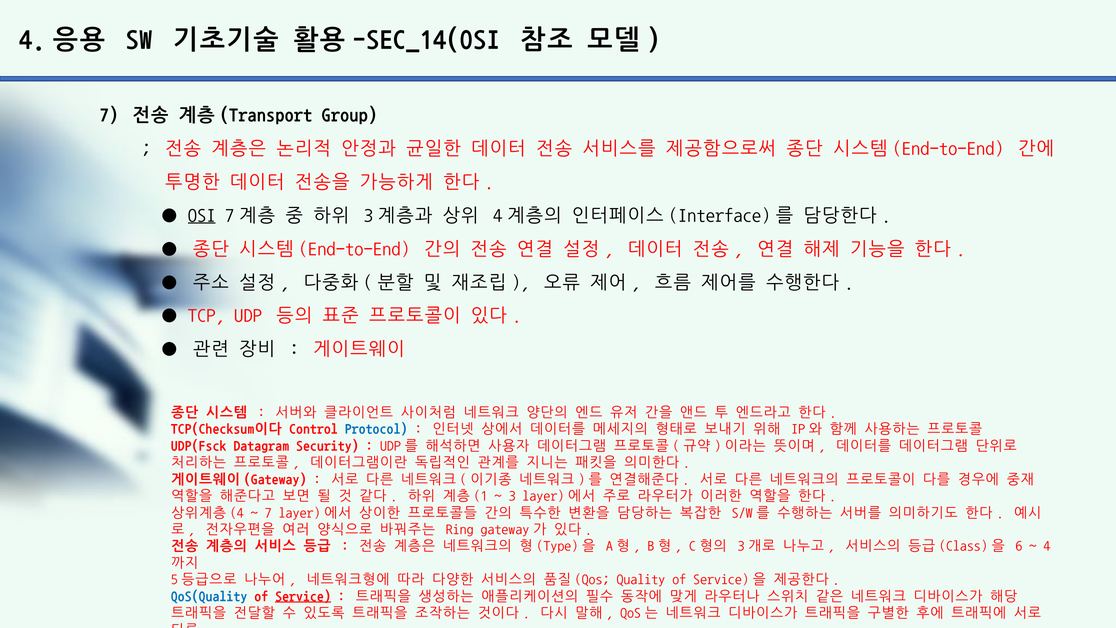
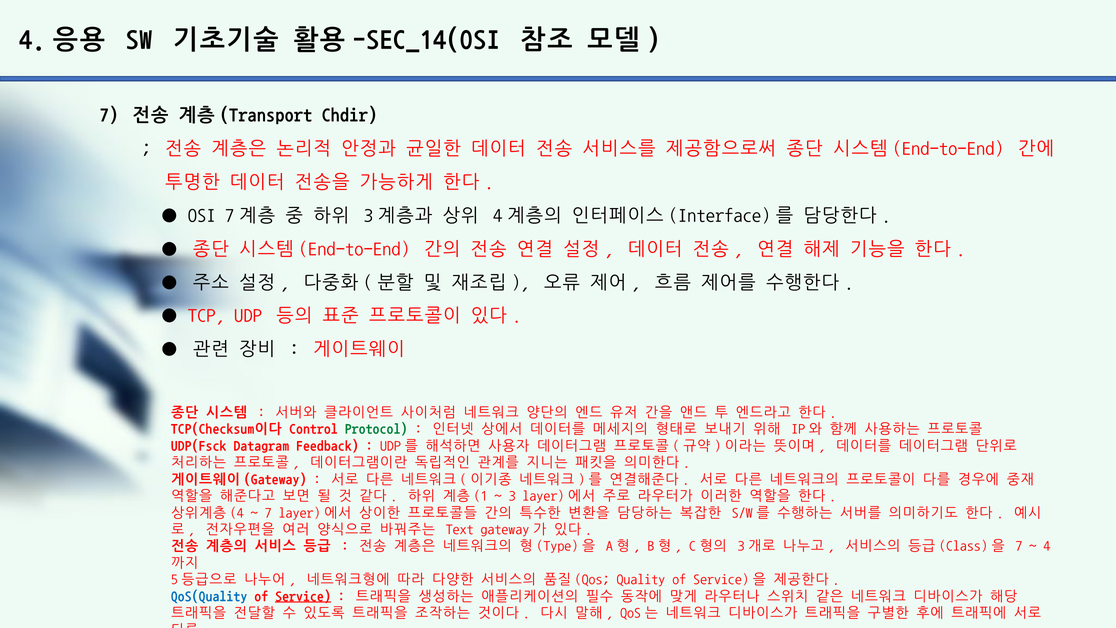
Group: Group -> Chdir (349, 115)
OSI underline: present -> none (202, 215)
Protocol colour: blue -> green (376, 428)
Security: Security -> Feedback (327, 445)
Ring: Ring -> Text (460, 529)
6: 6 -> 7 (1019, 546)
